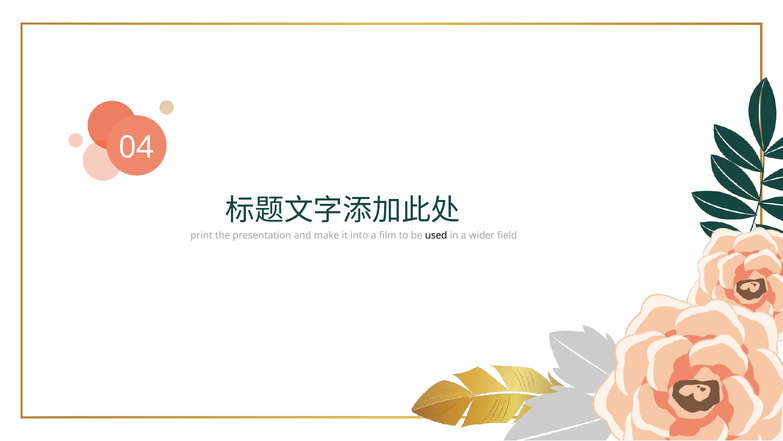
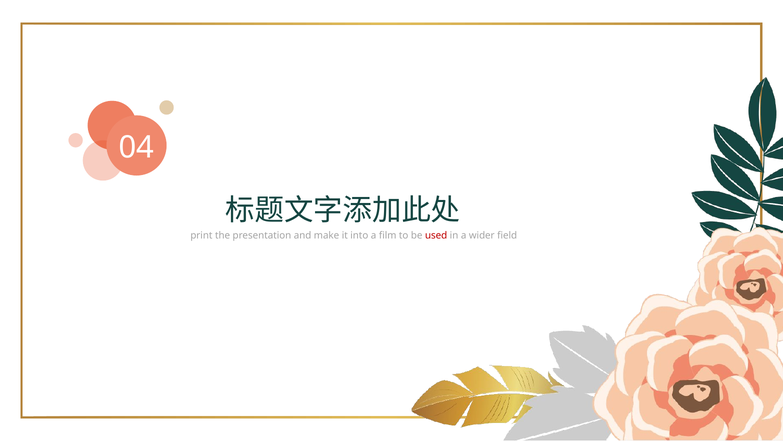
used colour: black -> red (436, 235)
